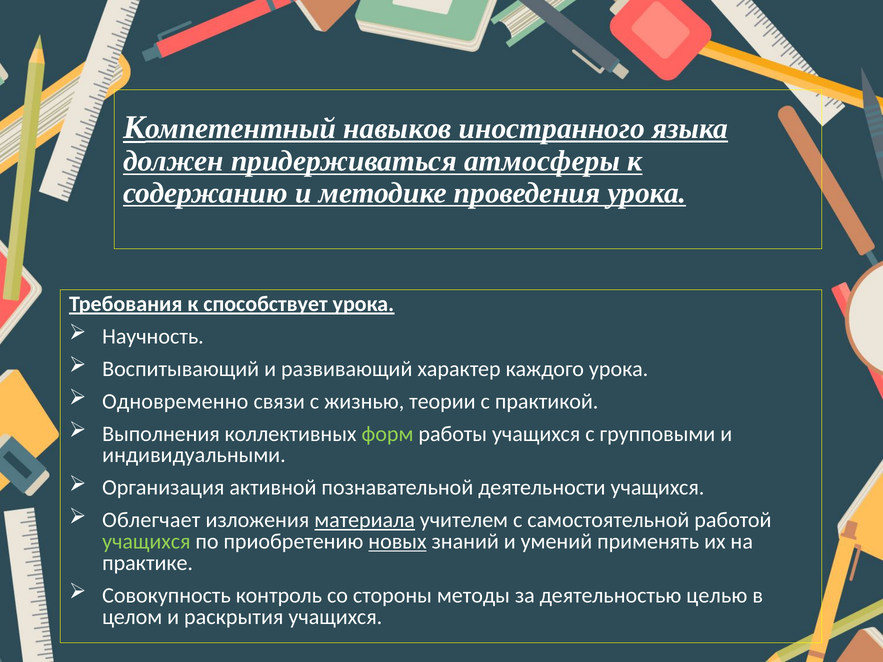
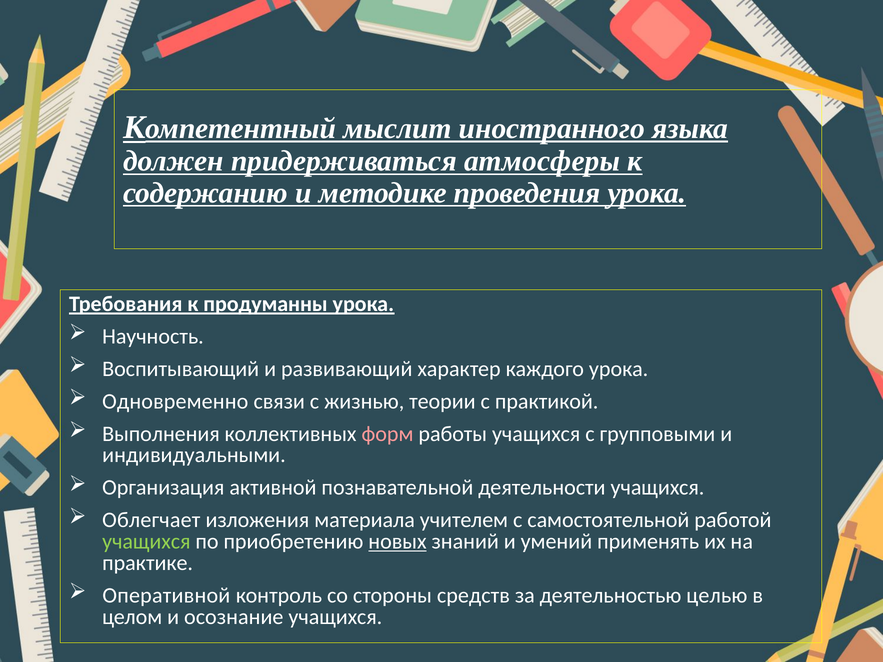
навыков: навыков -> мыслит (398, 129)
способствует: способствует -> продуманны (265, 304)
форм colour: light green -> pink (387, 434)
материала underline: present -> none (365, 520)
Совокупность: Совокупность -> Оперативной (166, 596)
методы: методы -> средств (473, 596)
раскрытия: раскрытия -> осознание (234, 617)
